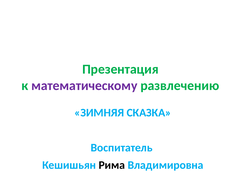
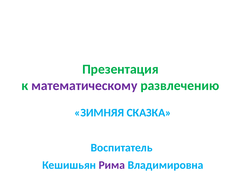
Рима colour: black -> purple (112, 165)
